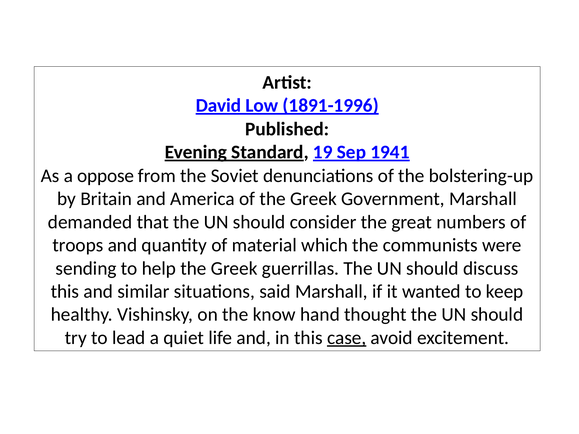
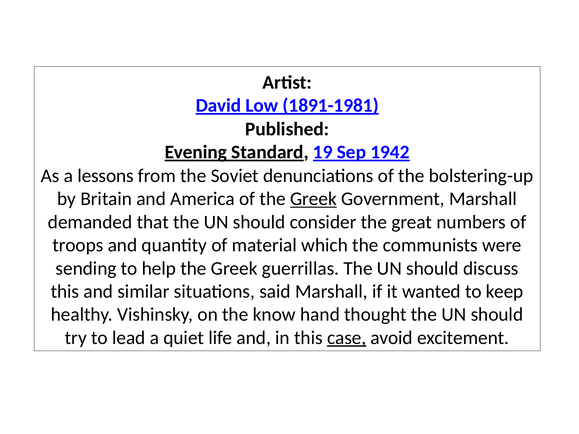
1891-1996: 1891-1996 -> 1891-1981 (331, 106)
1941: 1941 -> 1942 (390, 152)
oppose: oppose -> lessons (106, 176)
Greek underline: none -> present (314, 199)
